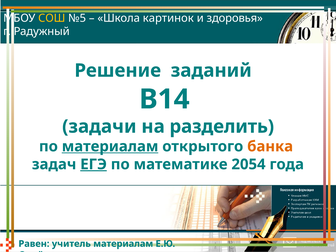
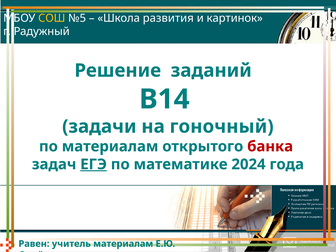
картинок: картинок -> развития (168, 18)
здоровья: здоровья -> картинок (235, 18)
разделить: разделить -> гоночный (222, 127)
материалам underline: present -> none (110, 146)
банка colour: orange -> red (270, 146)
2054: 2054 -> 2024 (249, 164)
